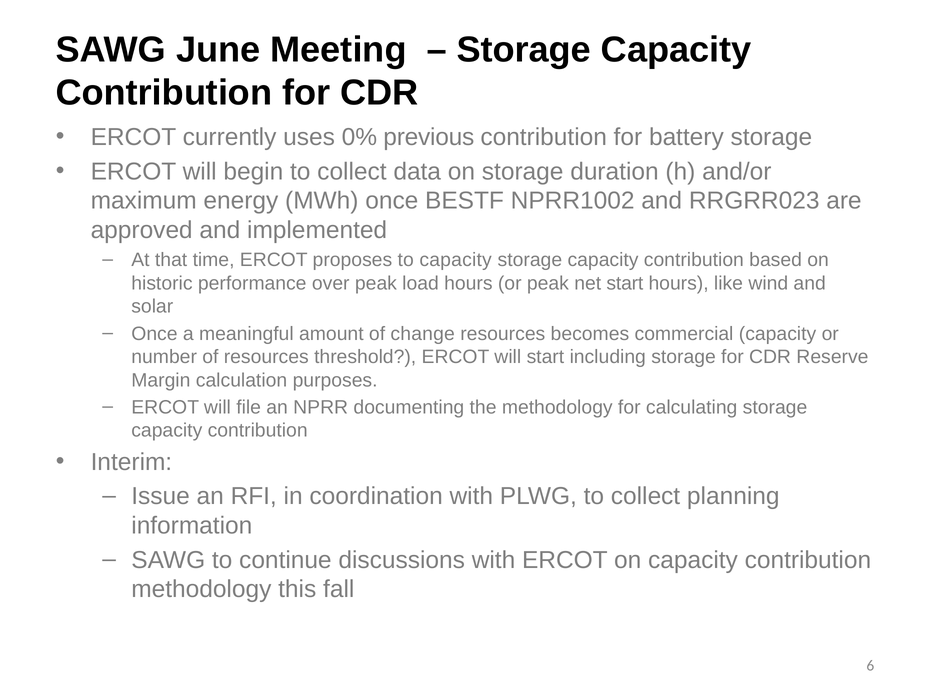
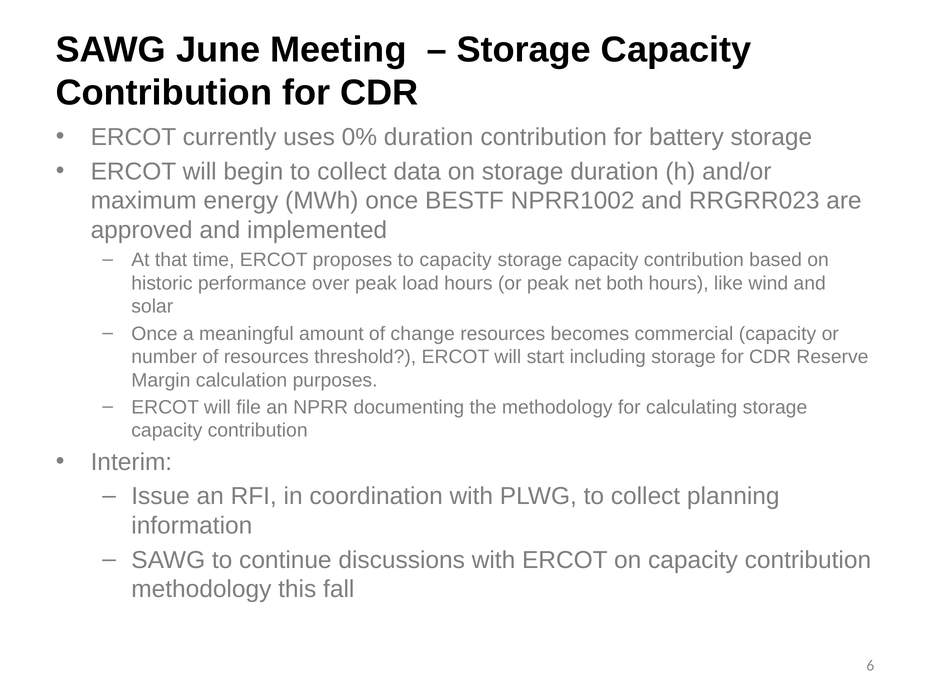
0% previous: previous -> duration (429, 137)
net start: start -> both (625, 284)
